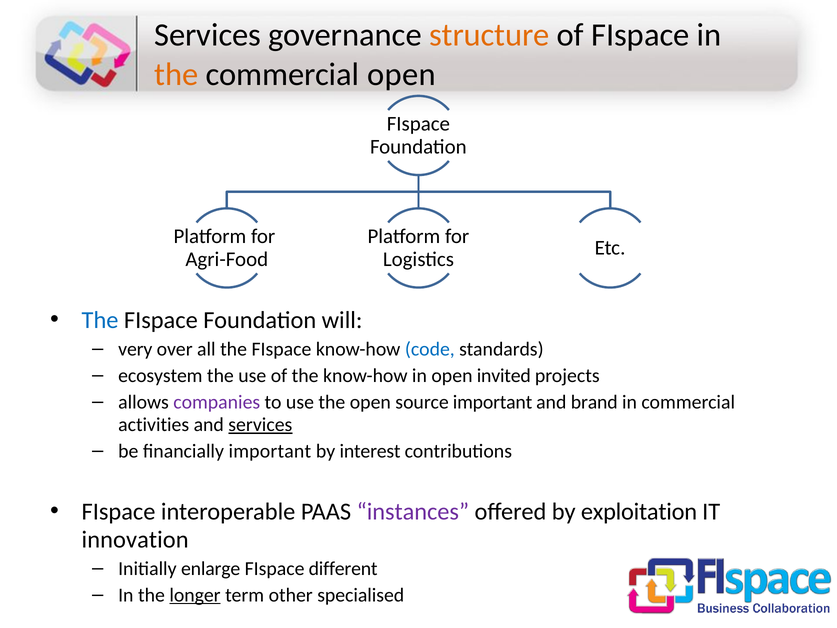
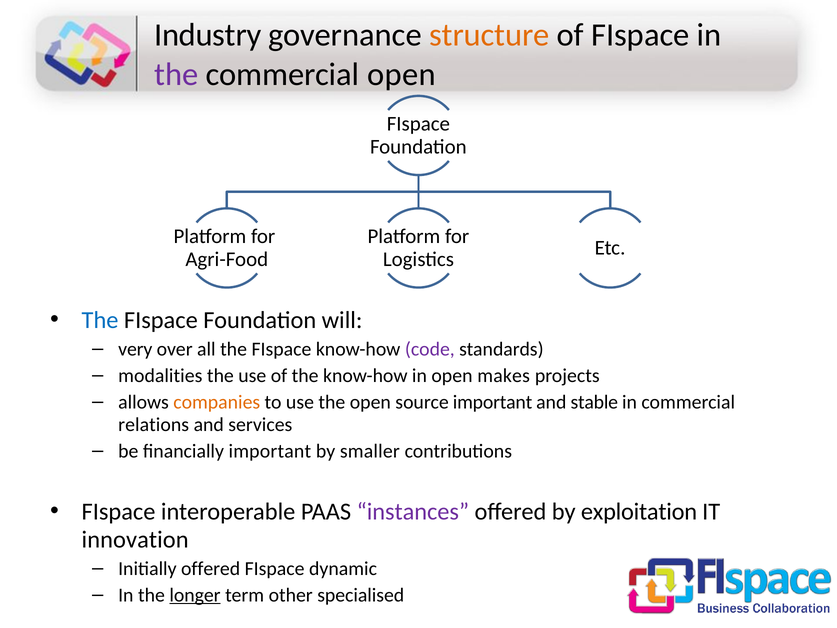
Services: Services -> Industry (208, 35)
the colour: orange -> purple (176, 74)
code colour: blue -> purple (430, 349)
ecosystem: ecosystem -> modalities (160, 375)
invited: invited -> makes (504, 375)
companies colour: purple -> orange (217, 402)
brand: brand -> stable (594, 402)
activities: activities -> relations (154, 425)
services underline: present -> none (260, 425)
interest: interest -> smaller (370, 451)
Initially enlarge: enlarge -> offered (211, 568)
different: different -> dynamic (343, 568)
